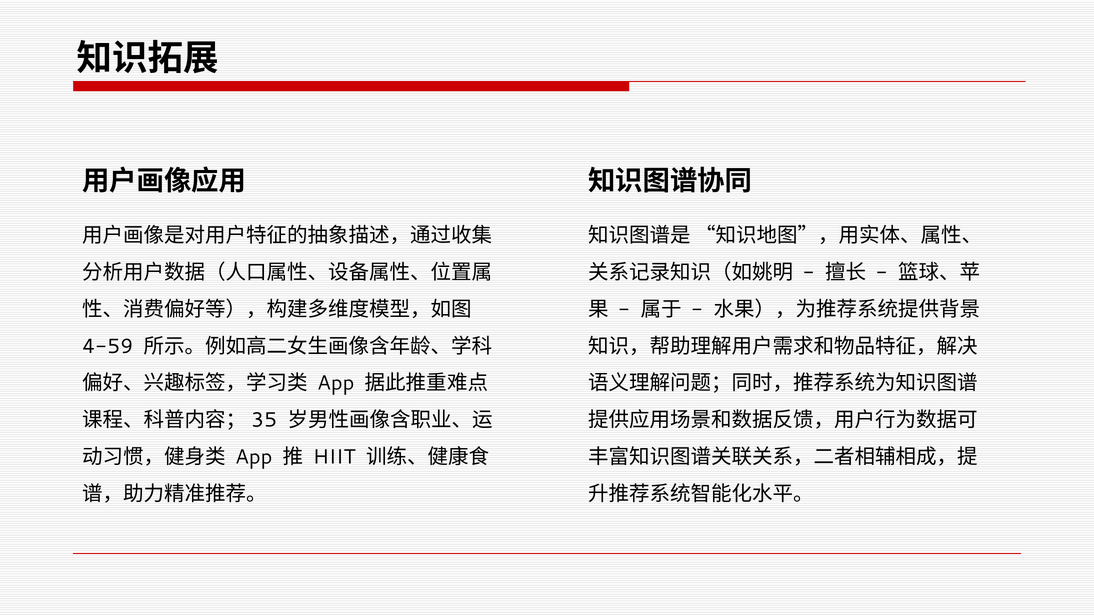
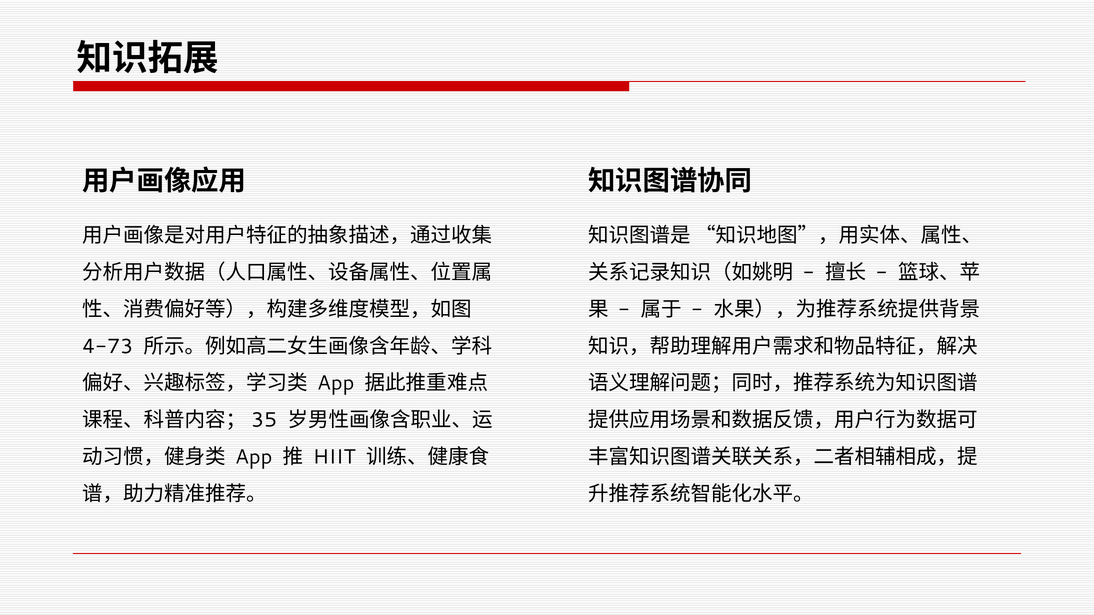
4-59: 4-59 -> 4-73 (108, 346)
